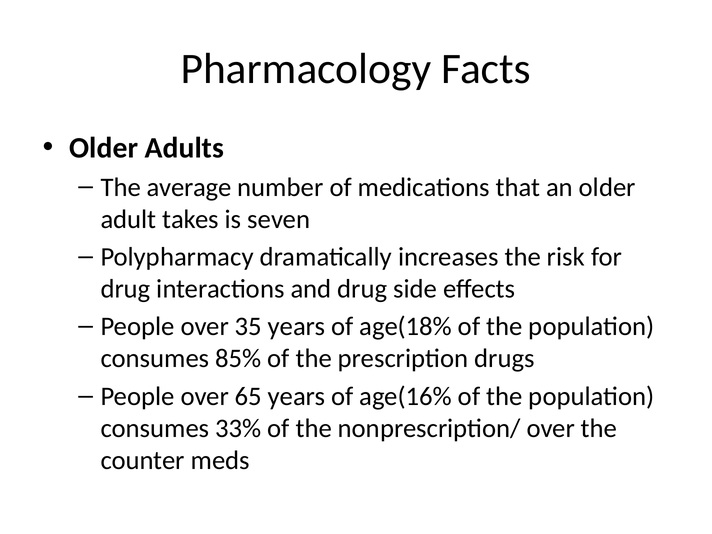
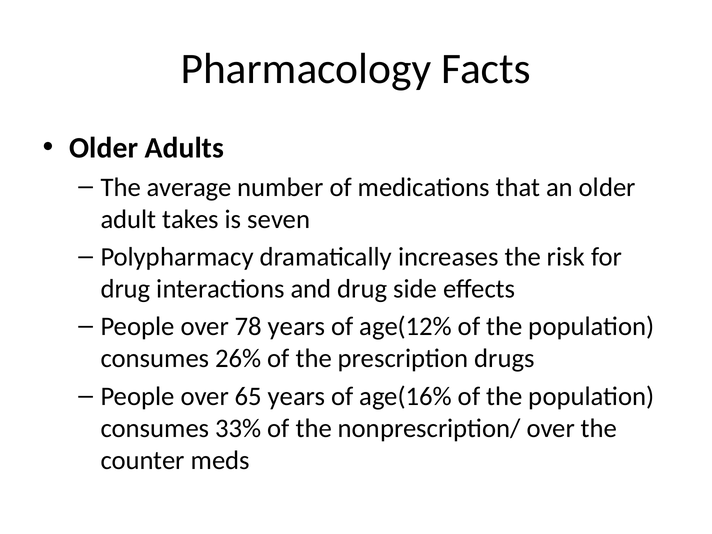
35: 35 -> 78 (248, 327)
age(18%: age(18% -> age(12% (406, 327)
85%: 85% -> 26% (238, 359)
